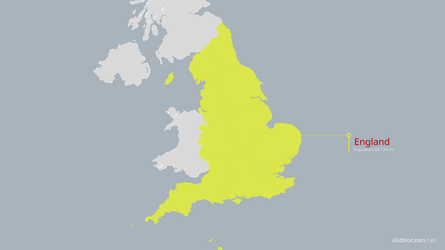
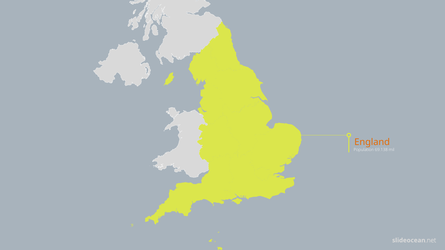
England colour: red -> orange (372, 142)
